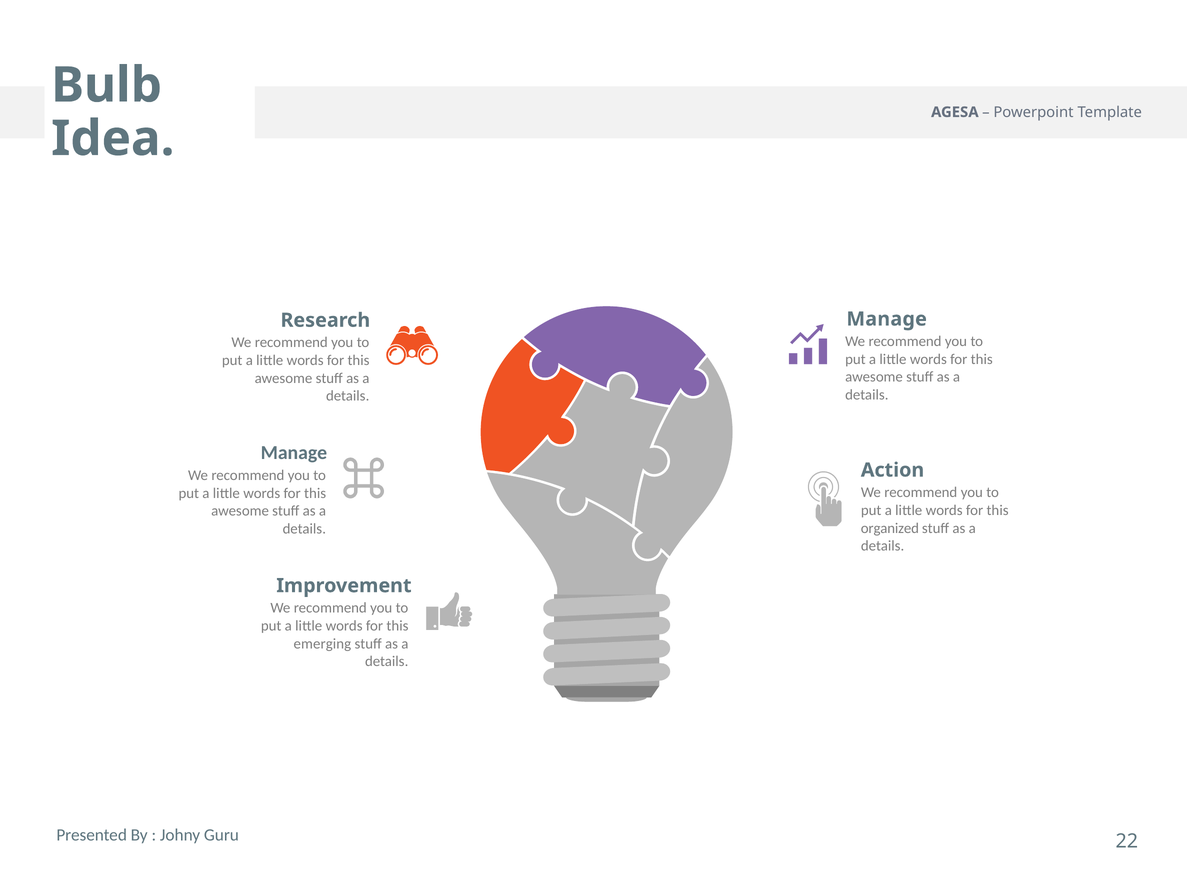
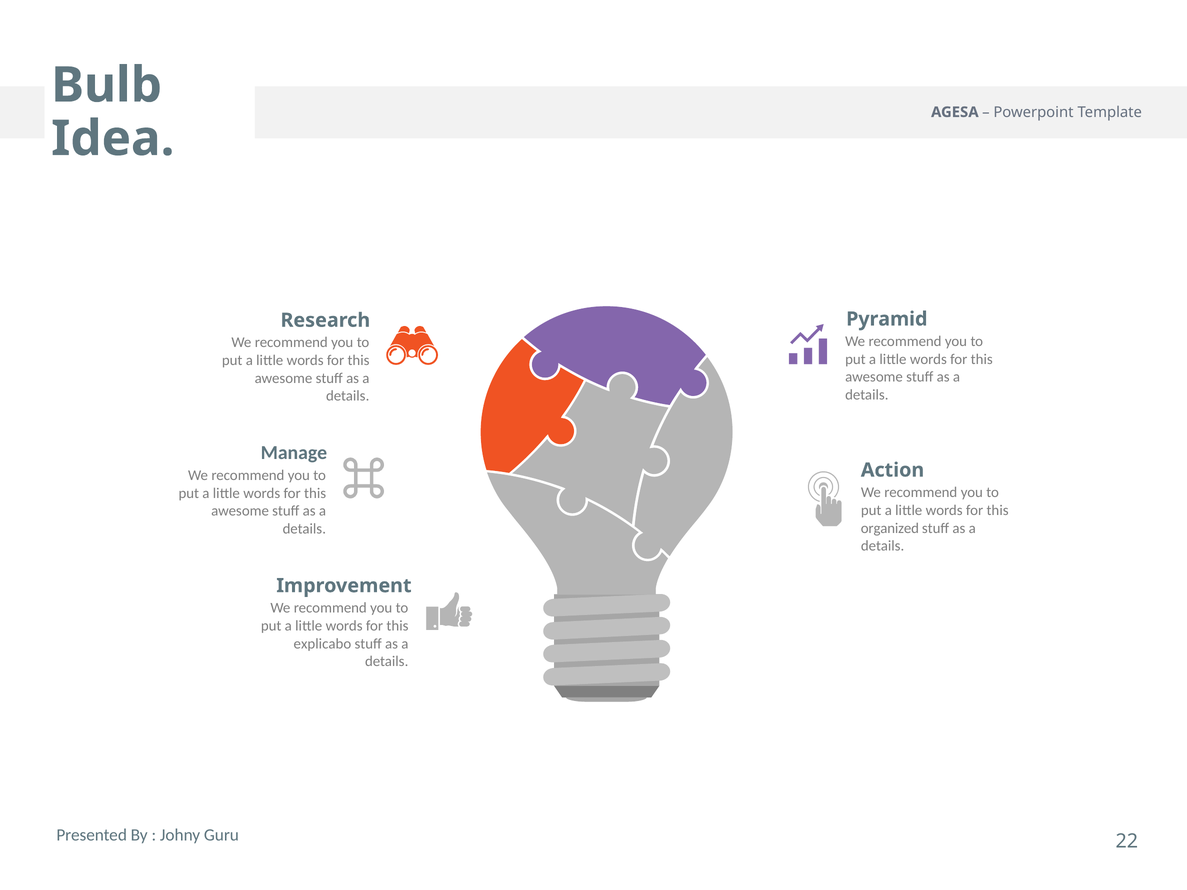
Manage: Manage -> Pyramid (887, 319)
emerging: emerging -> explicabo (322, 644)
